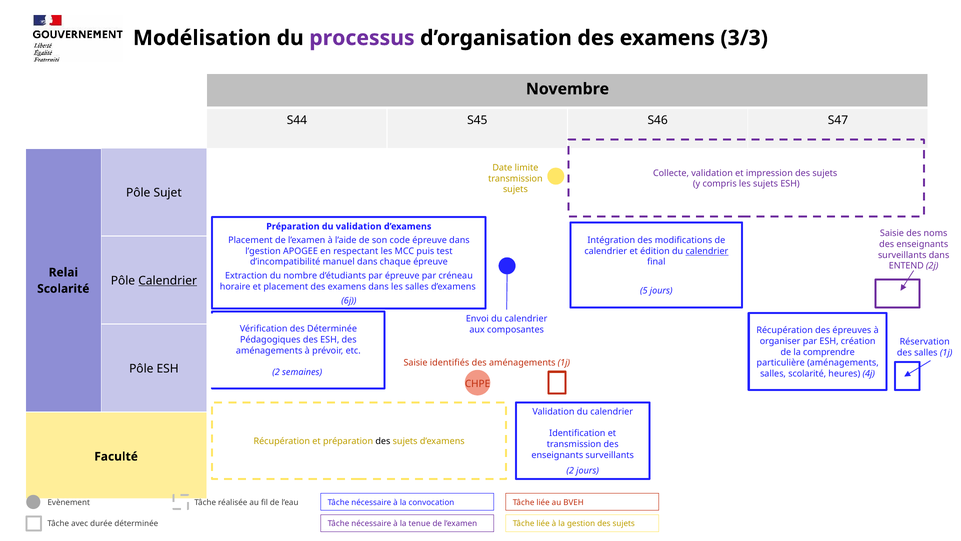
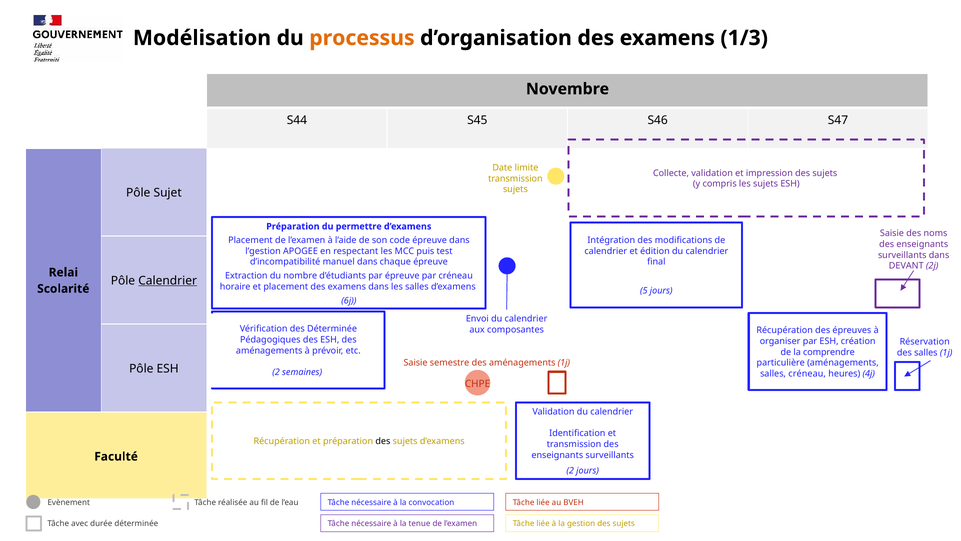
processus colour: purple -> orange (362, 38)
3/3: 3/3 -> 1/3 (744, 38)
du validation: validation -> permettre (359, 226)
calendrier underline: present -> none (707, 251)
ENTEND: ENTEND -> DEVANT (906, 266)
identifiés: identifiés -> semestre (450, 362)
salles scolarité: scolarité -> créneau (807, 373)
